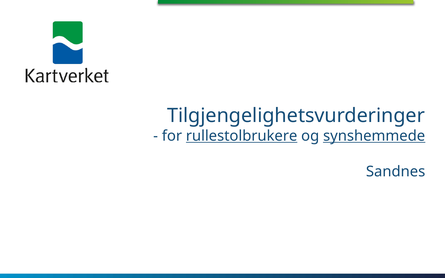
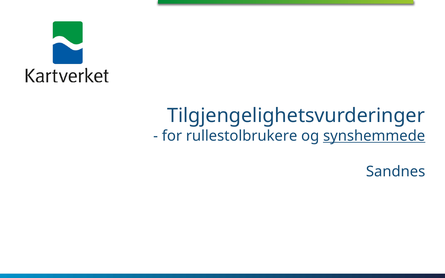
rullestolbrukere underline: present -> none (242, 136)
